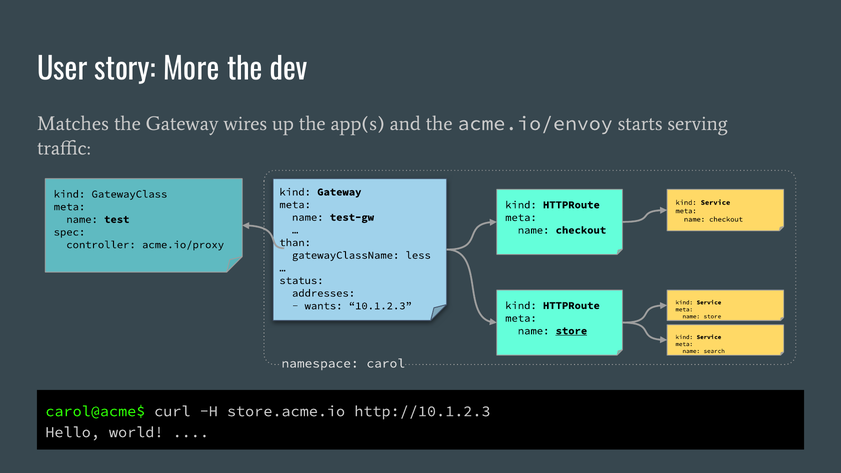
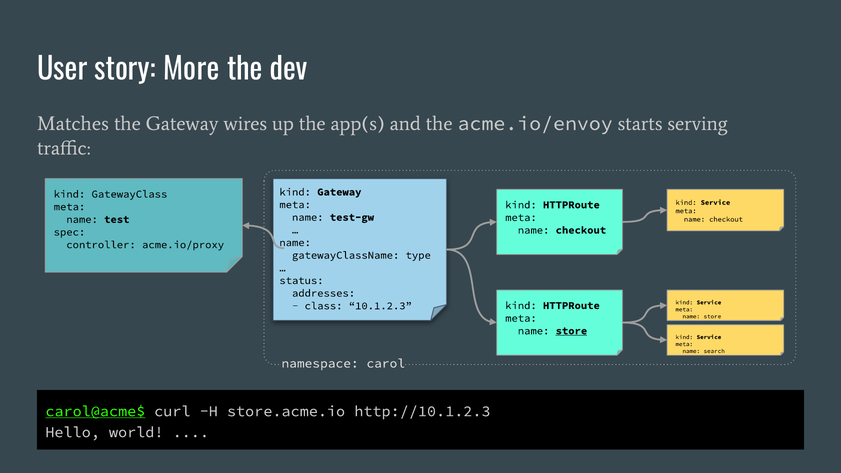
than: than -> name (295, 243)
less: less -> type (418, 255)
wants: wants -> class (324, 306)
carol@acme$ underline: none -> present (95, 411)
